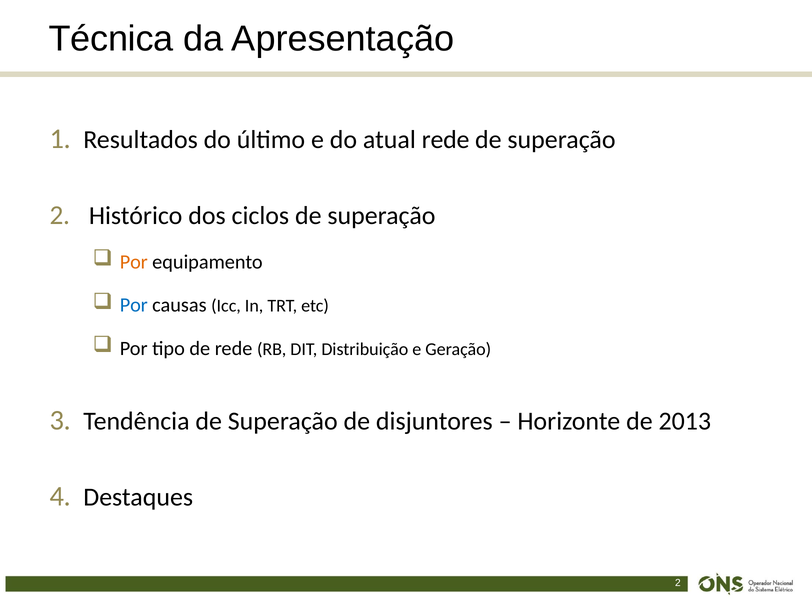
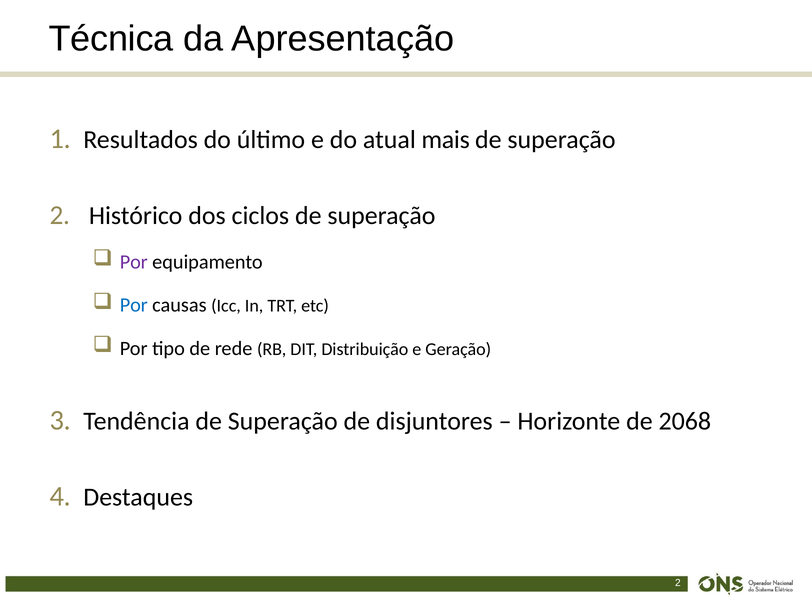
atual rede: rede -> mais (446, 140)
Por colour: orange -> purple (134, 262)
2013: 2013 -> 2068 (685, 421)
